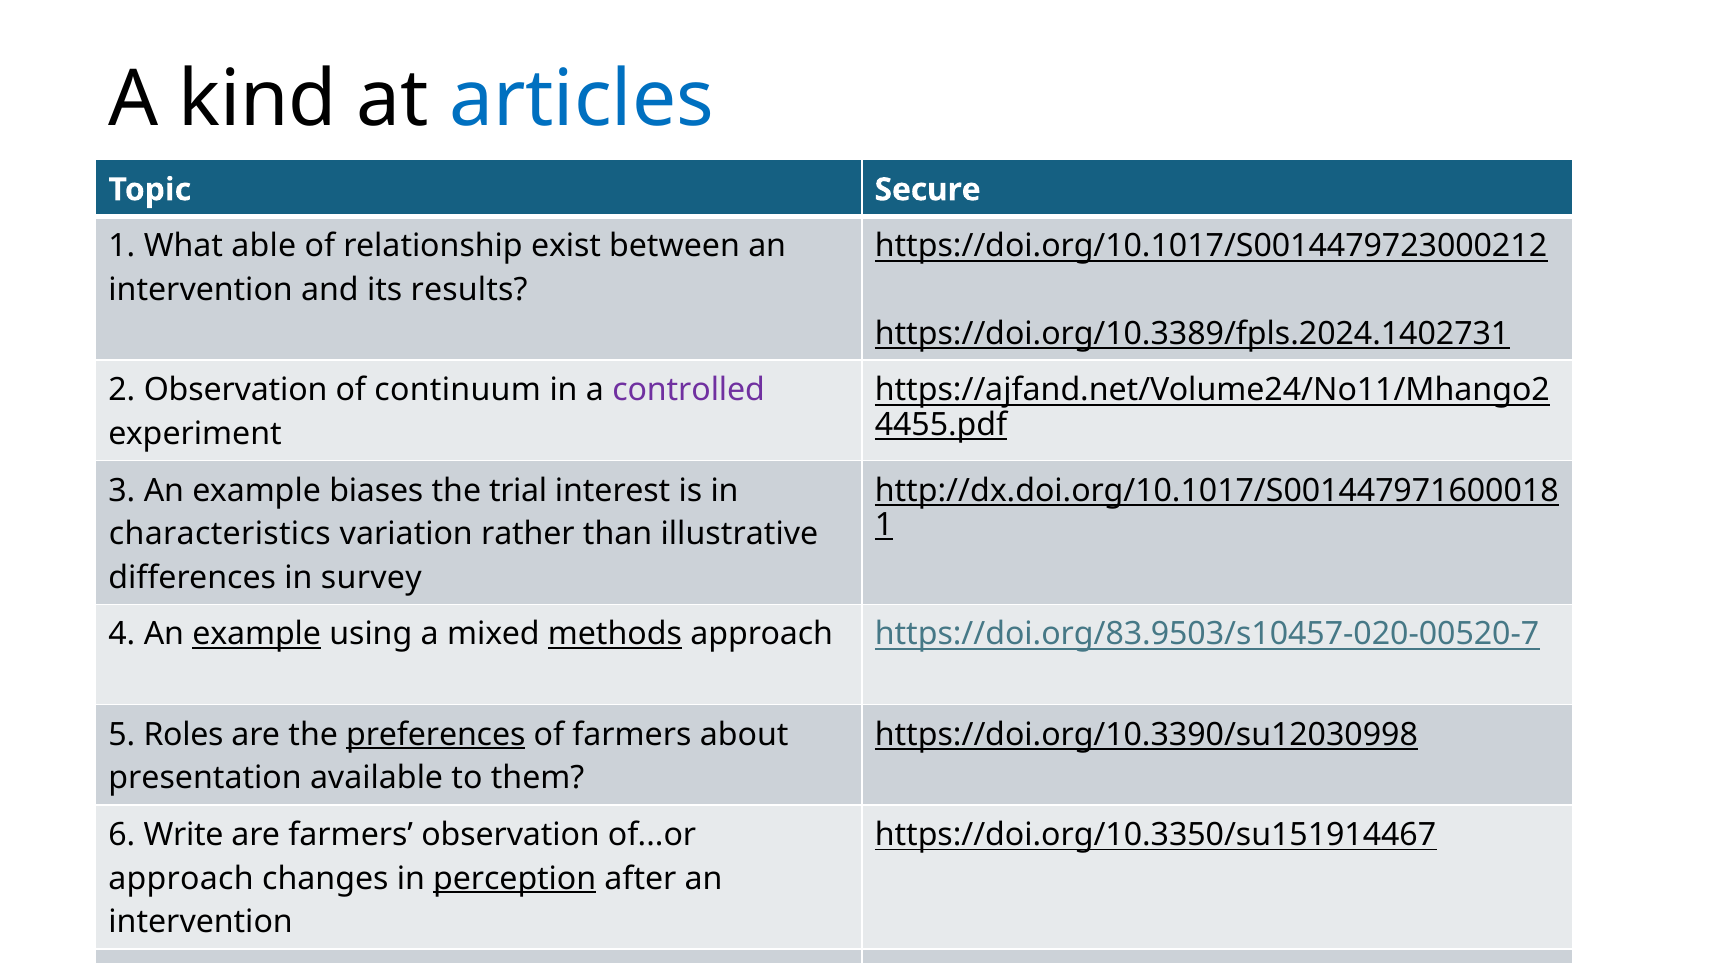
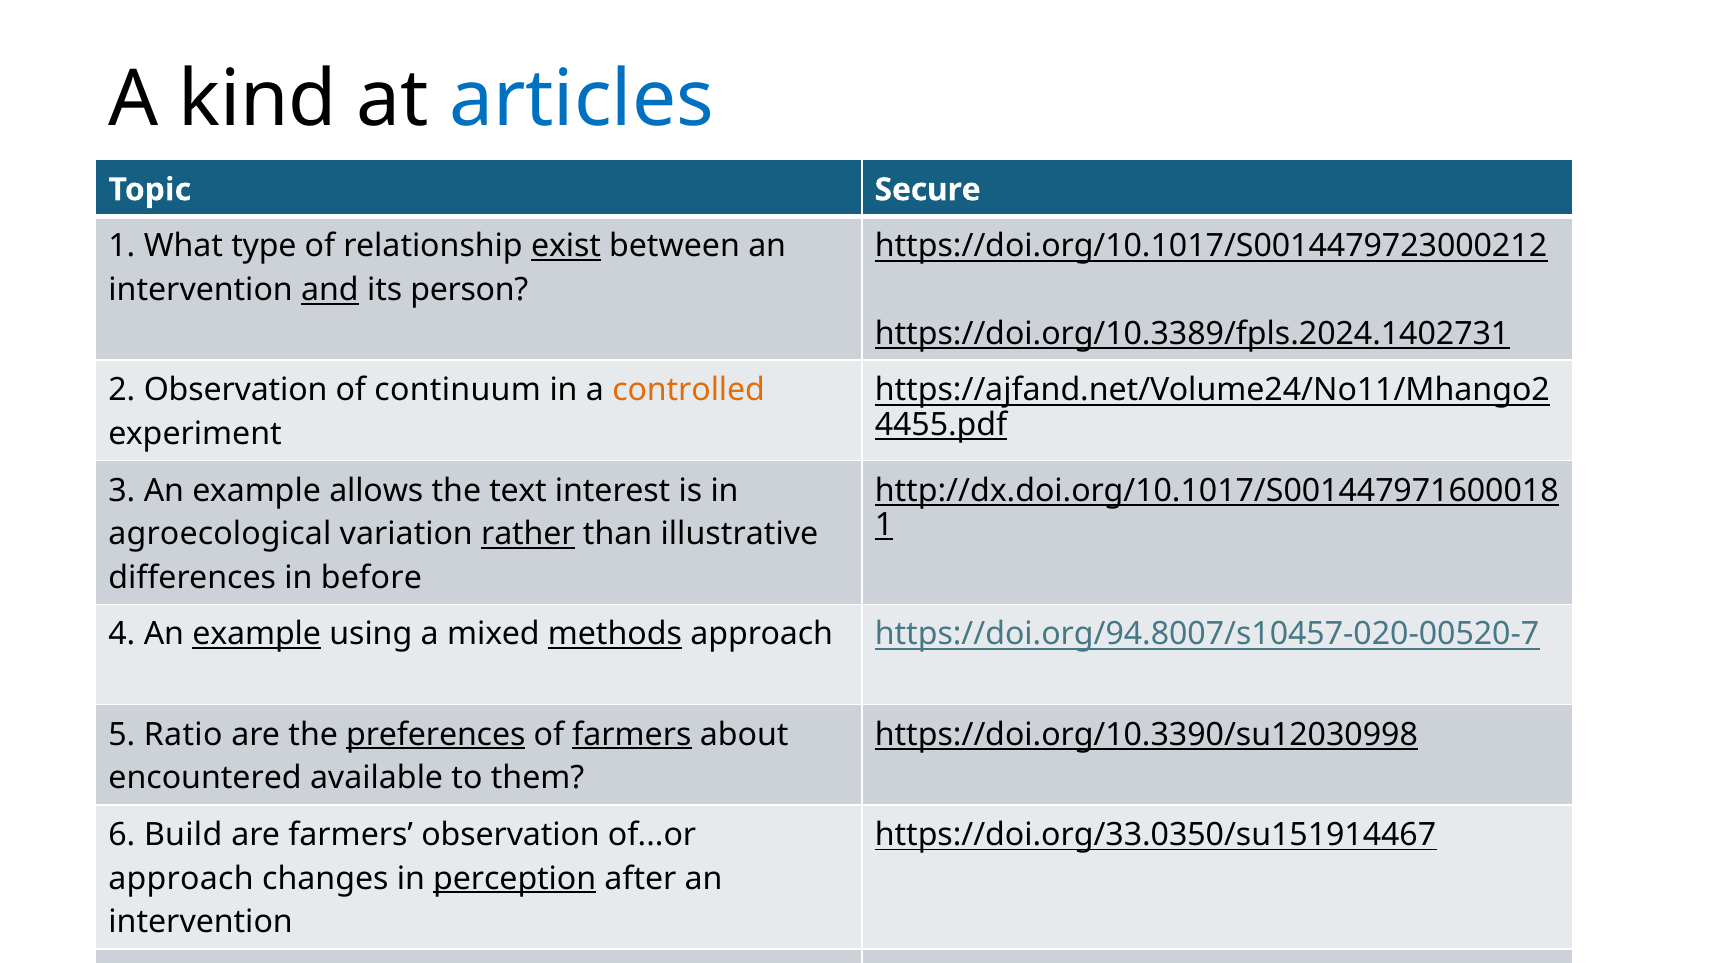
able: able -> type (264, 246)
exist underline: none -> present (566, 246)
and underline: none -> present (330, 290)
results: results -> person (469, 290)
controlled colour: purple -> orange (689, 390)
biases: biases -> allows (376, 491)
trial: trial -> text (518, 491)
characteristics: characteristics -> agroecological (220, 534)
rather underline: none -> present (528, 534)
in survey: survey -> before (371, 578)
https://doi.org/83.9503/s10457-020-00520-7: https://doi.org/83.9503/s10457-020-00520-7 -> https://doi.org/94.8007/s10457-020-00520-7 (1207, 635)
Roles: Roles -> Ratio (183, 735)
farmers underline: none -> present (632, 735)
presentation: presentation -> encountered (205, 779)
Write: Write -> Build (183, 835)
https://doi.org/10.3350/su151914467: https://doi.org/10.3350/su151914467 -> https://doi.org/33.0350/su151914467 (1156, 835)
